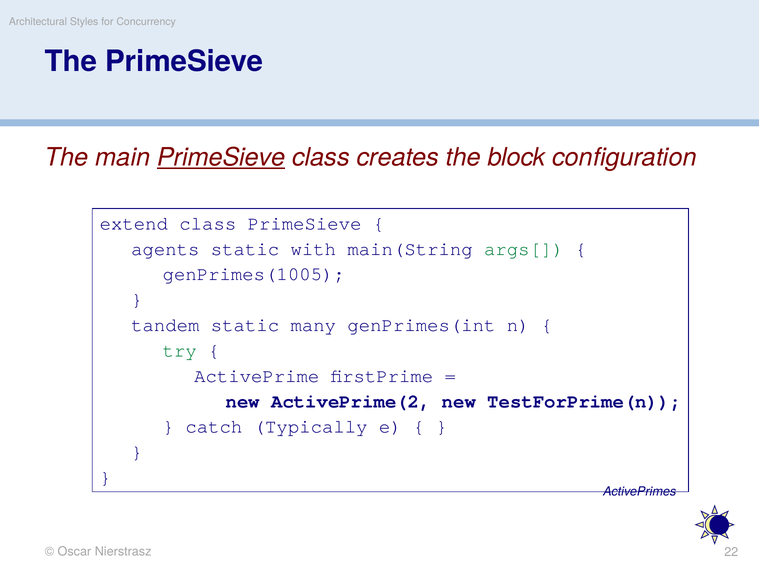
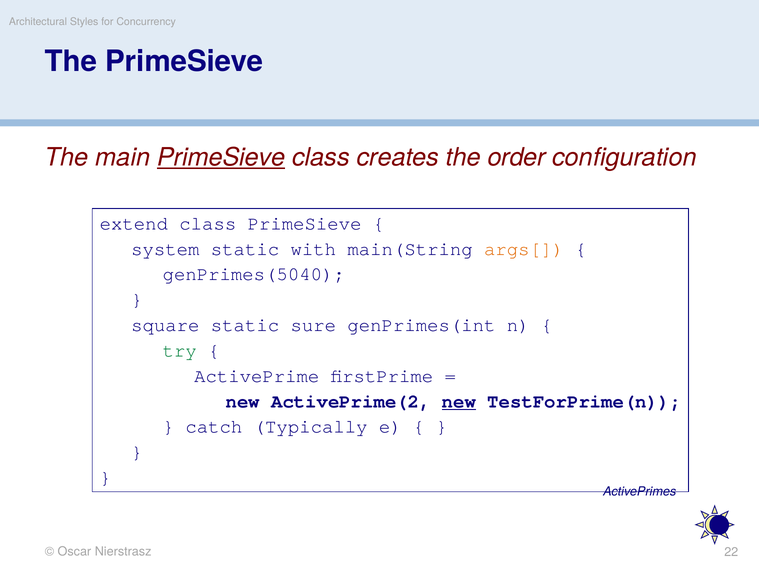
block: block -> order (517, 157)
agents: agents -> system (165, 249)
args[ colour: green -> orange (524, 249)
genPrimes(1005: genPrimes(1005 -> genPrimes(5040 (254, 274)
tandem: tandem -> square (165, 325)
many: many -> sure (313, 325)
new underline: none -> present (459, 401)
